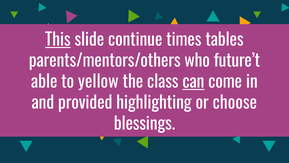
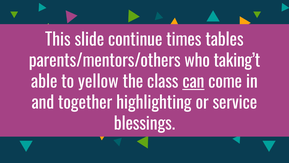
This underline: present -> none (58, 40)
future’t: future’t -> taking’t (237, 61)
provided: provided -> together (85, 103)
choose: choose -> service (235, 103)
